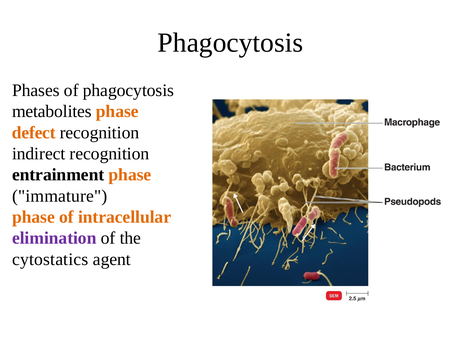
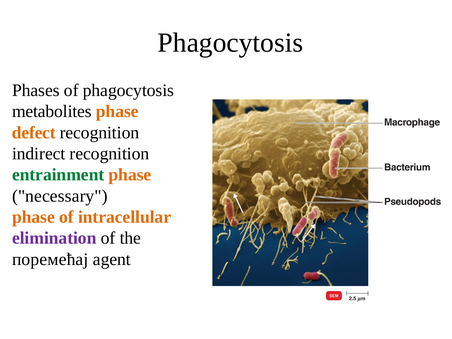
entrainment colour: black -> green (58, 175)
immature: immature -> necessary (60, 196)
cytostatics: cytostatics -> поремећај (50, 259)
